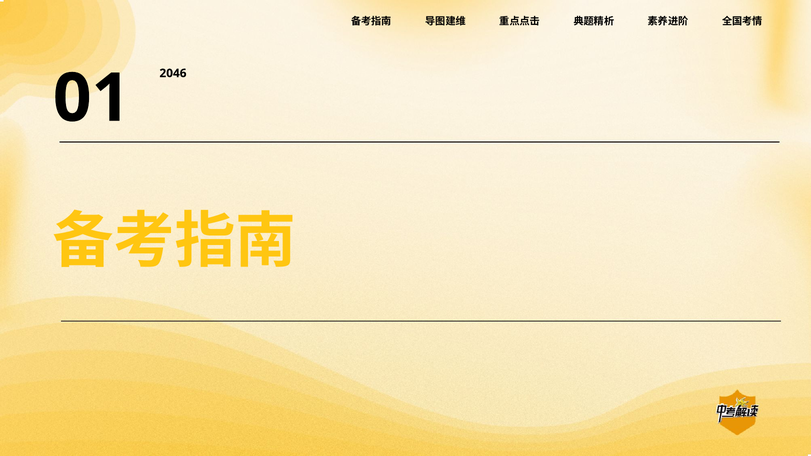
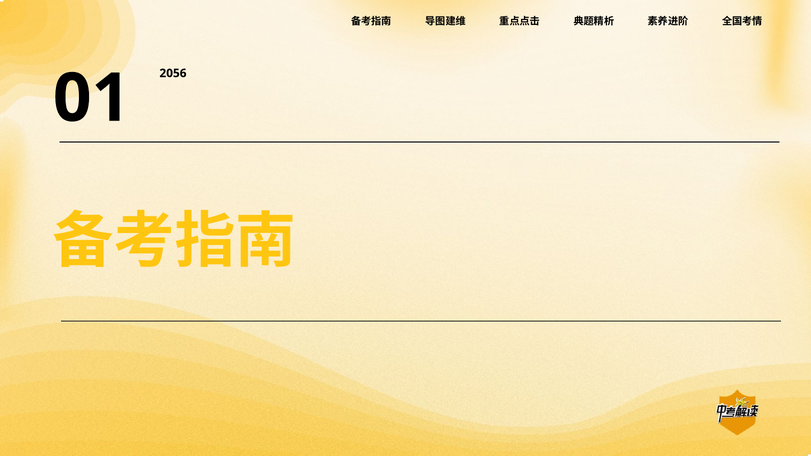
2046: 2046 -> 2056 (173, 73)
